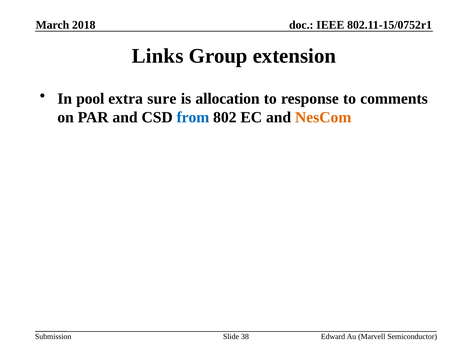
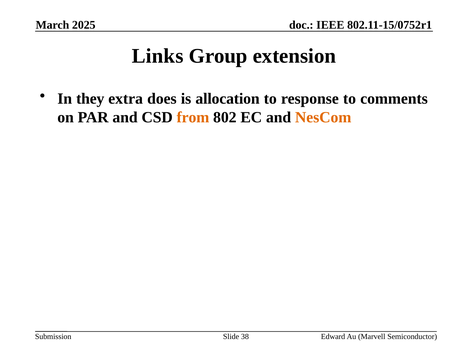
2018: 2018 -> 2025 (84, 25)
pool: pool -> they (90, 99)
sure: sure -> does (162, 99)
from colour: blue -> orange (193, 117)
